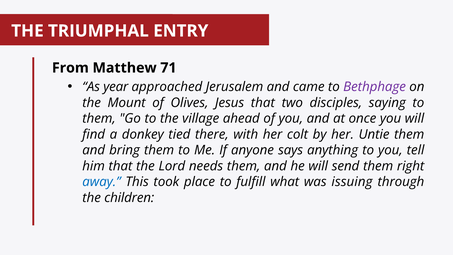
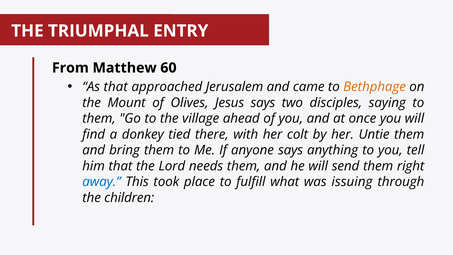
71: 71 -> 60 (168, 68)
As year: year -> that (116, 87)
Bethphage colour: purple -> orange (375, 87)
Jesus that: that -> says (263, 103)
